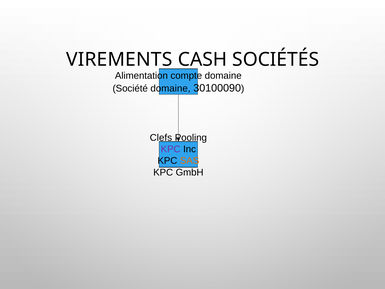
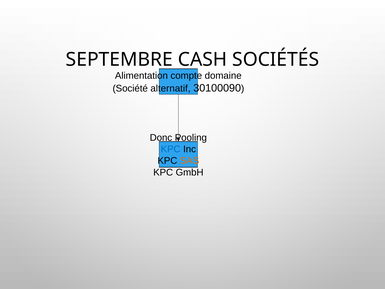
VIREMENTS: VIREMENTS -> SEPTEMBRE (119, 60)
Société domaine: domaine -> alternatif (170, 88)
Clefs: Clefs -> Donc (161, 138)
KPC colour: purple -> blue (171, 149)
